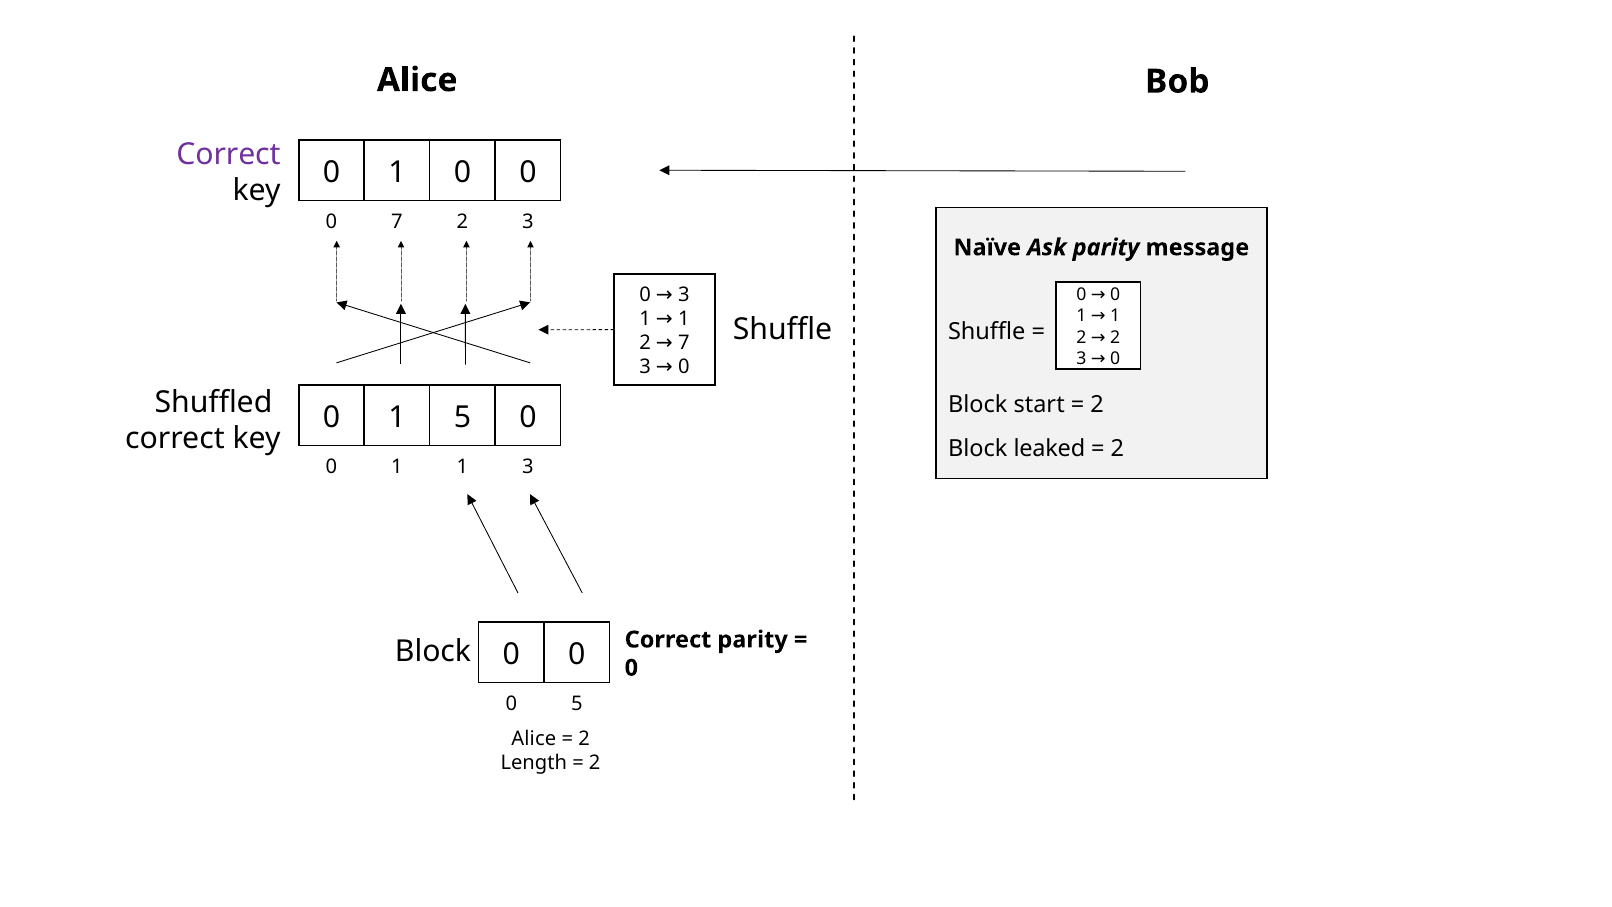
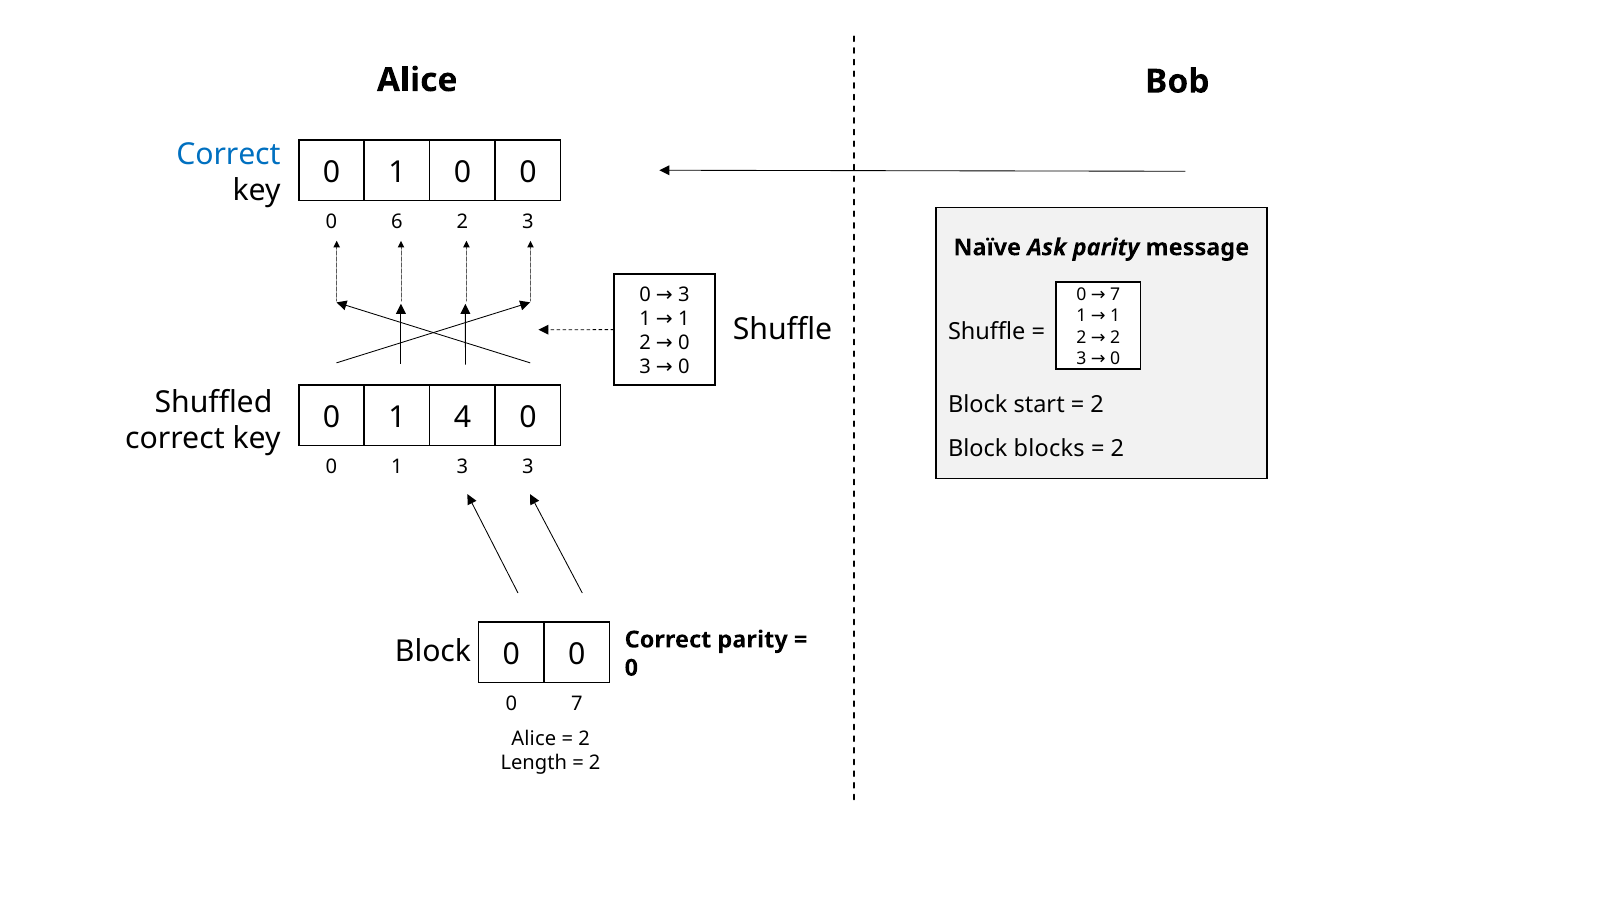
Correct colour: purple -> blue (228, 154)
0 7: 7 -> 6 (397, 221)
0: 0 -> 7 (1115, 295)
7: 7 -> 0 (684, 343)
1 5: 5 -> 4 (462, 417)
leaked: leaked -> blocks (1049, 449)
0 1 1: 1 -> 3 (462, 466)
5: 5 -> 7 (577, 703)
